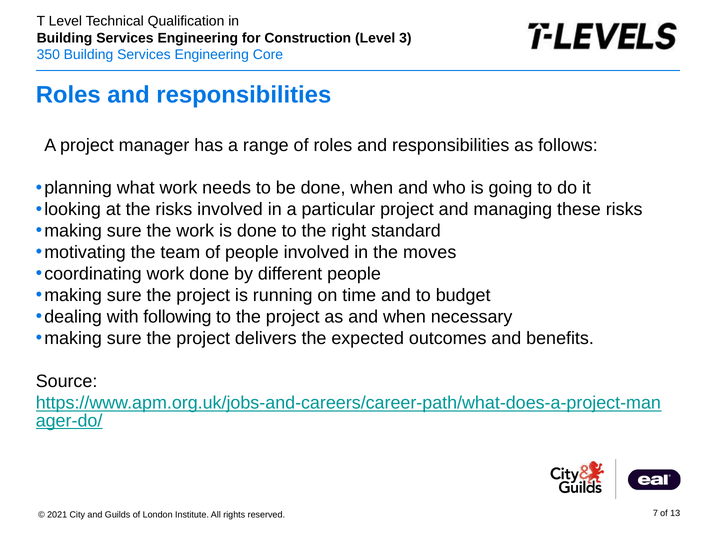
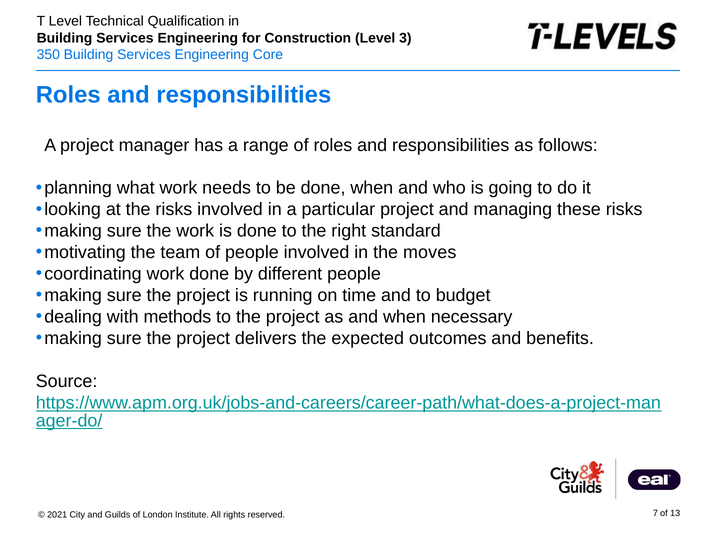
following: following -> methods (177, 317)
